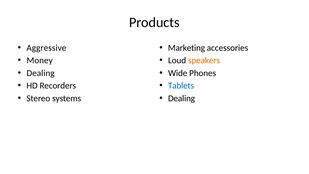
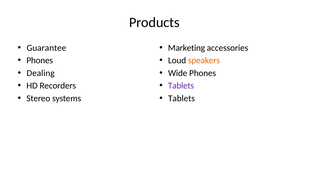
Aggressive: Aggressive -> Guarantee (46, 48)
Money: Money -> Phones (40, 60)
Tablets colour: blue -> purple (181, 86)
Dealing: Dealing -> Tablets (181, 98)
